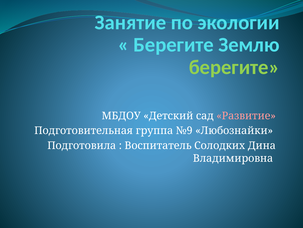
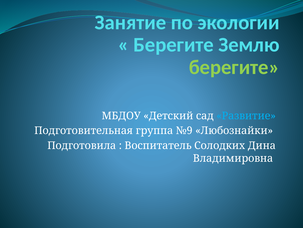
Развитие colour: pink -> light blue (246, 116)
